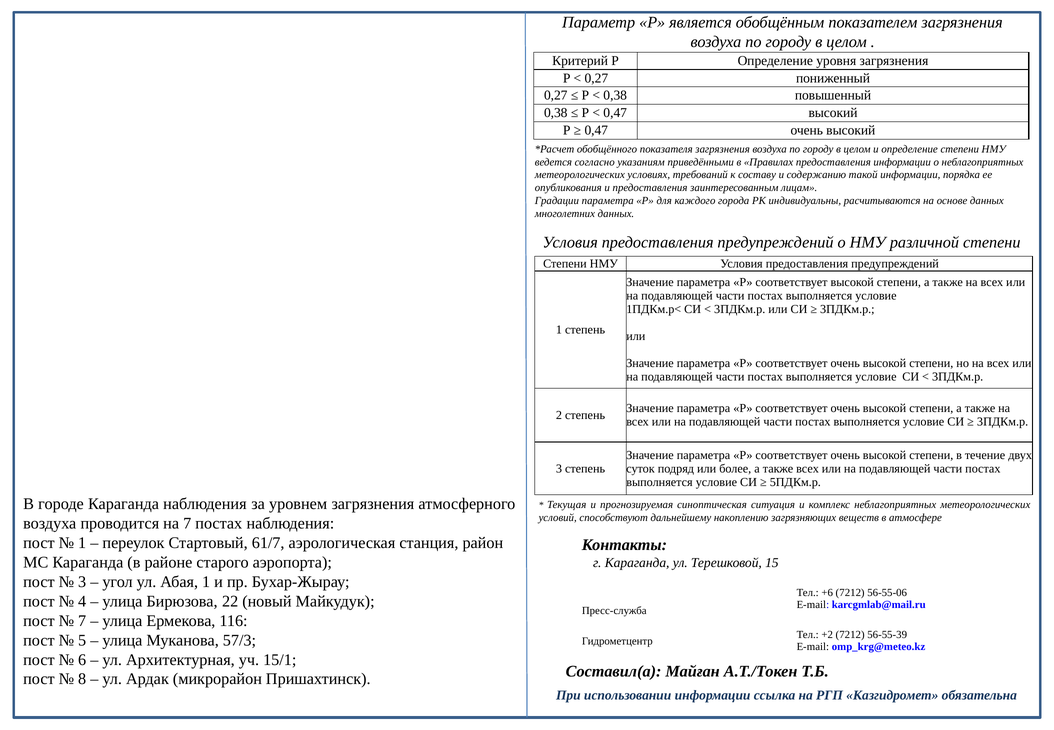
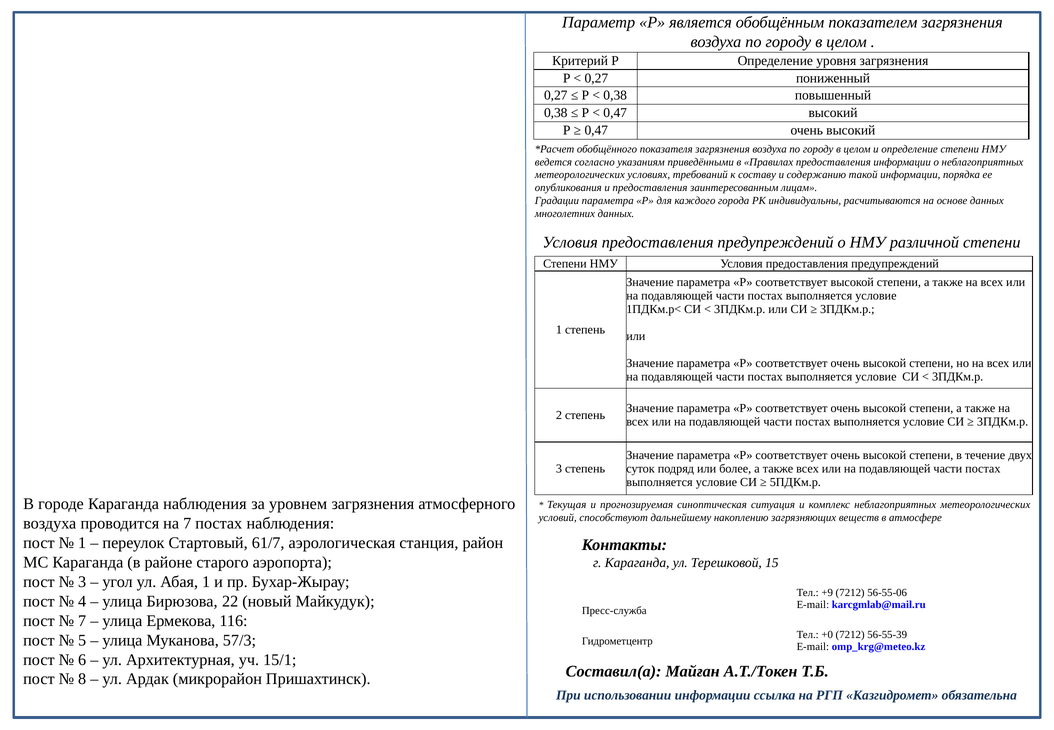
+6: +6 -> +9 (827, 593)
+2: +2 -> +0 (827, 635)
